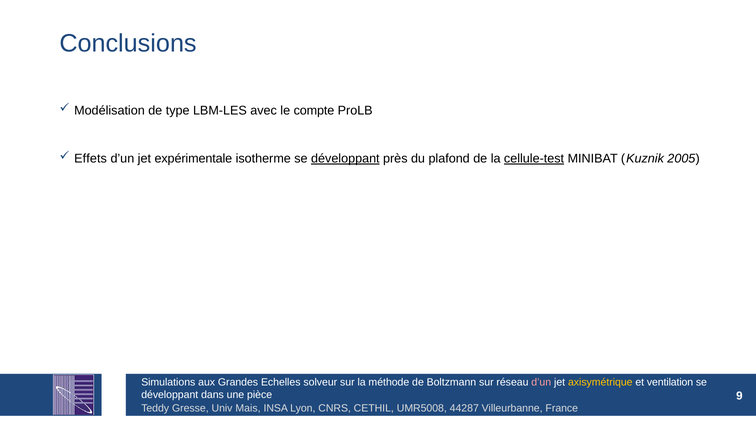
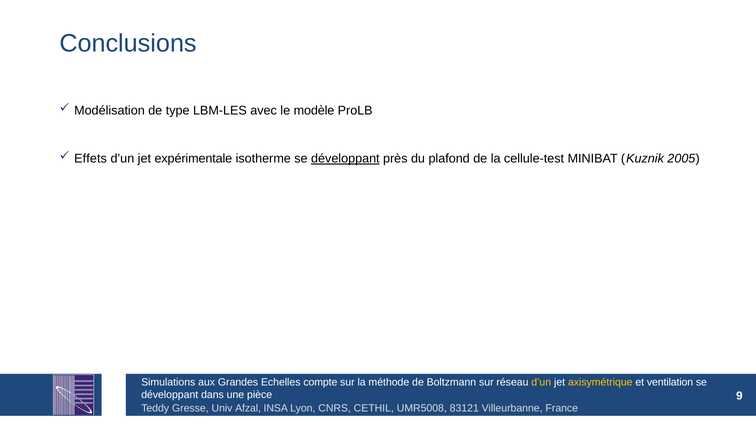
compte: compte -> modèle (314, 111)
cellule-test underline: present -> none (534, 159)
solveur: solveur -> compte (320, 383)
d’un colour: pink -> yellow (541, 383)
Mais: Mais -> Afzal (248, 409)
44287: 44287 -> 83121 (464, 409)
